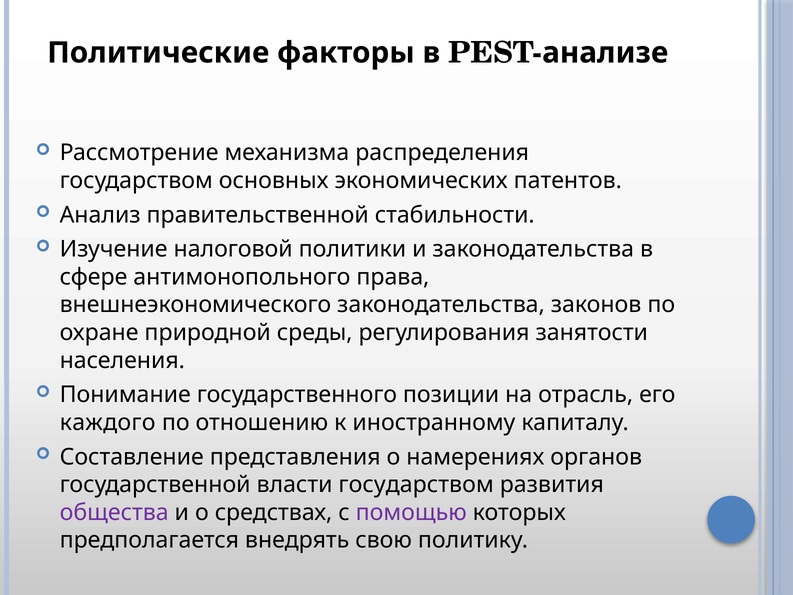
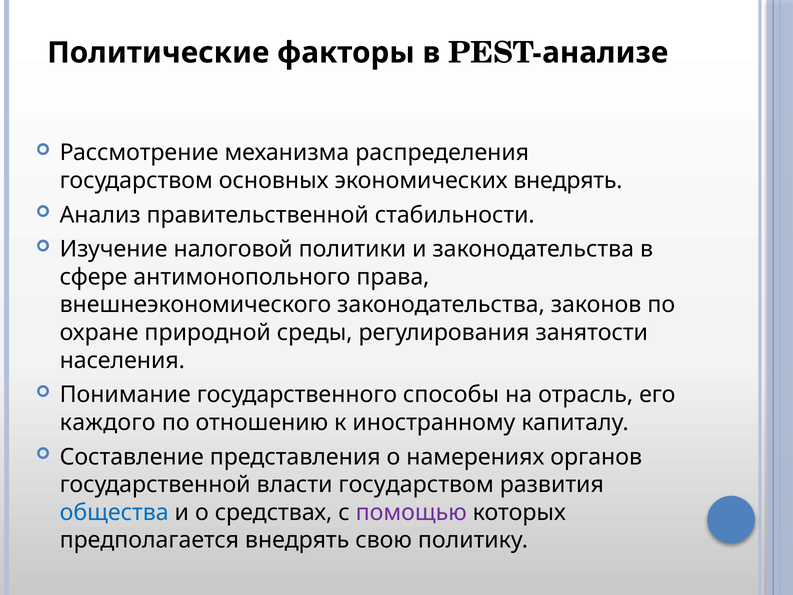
экономических патентов: патентов -> внедрять (568, 180)
позиции: позиции -> способы (451, 395)
общества colour: purple -> blue (114, 512)
